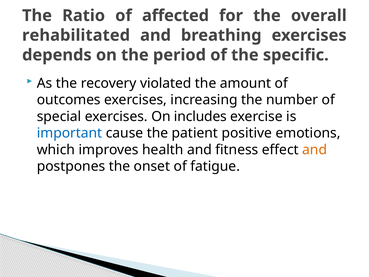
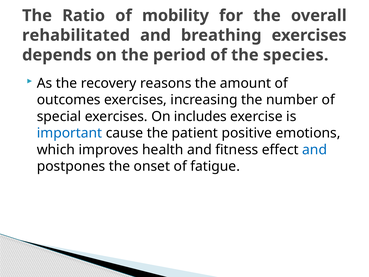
affected: affected -> mobility (176, 16)
specific: specific -> species (296, 55)
violated: violated -> reasons (166, 83)
and colour: orange -> blue (315, 150)
